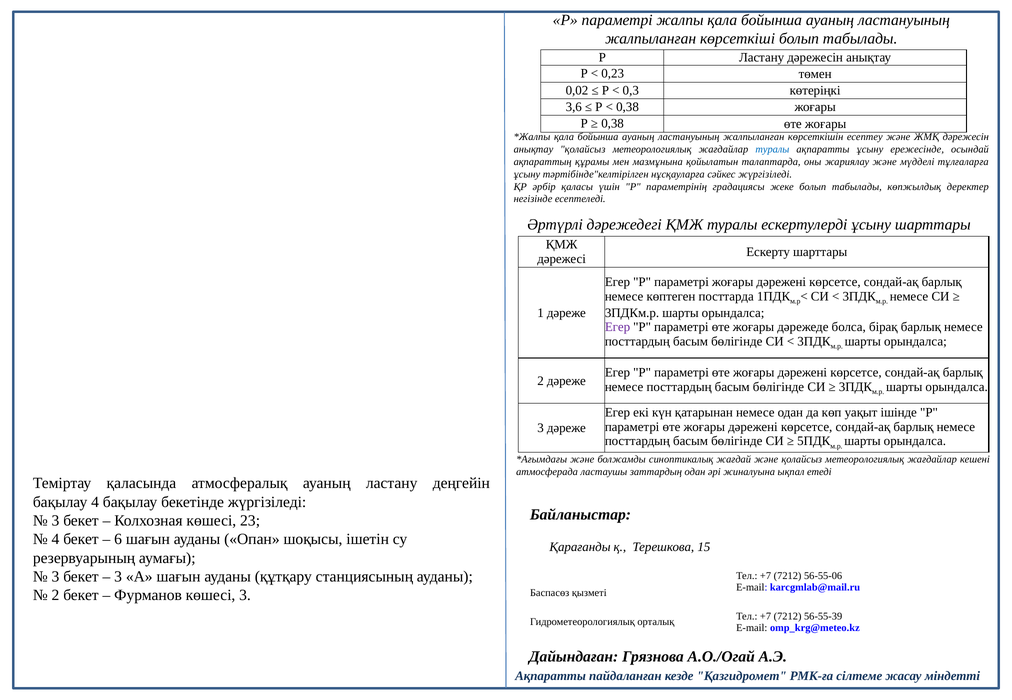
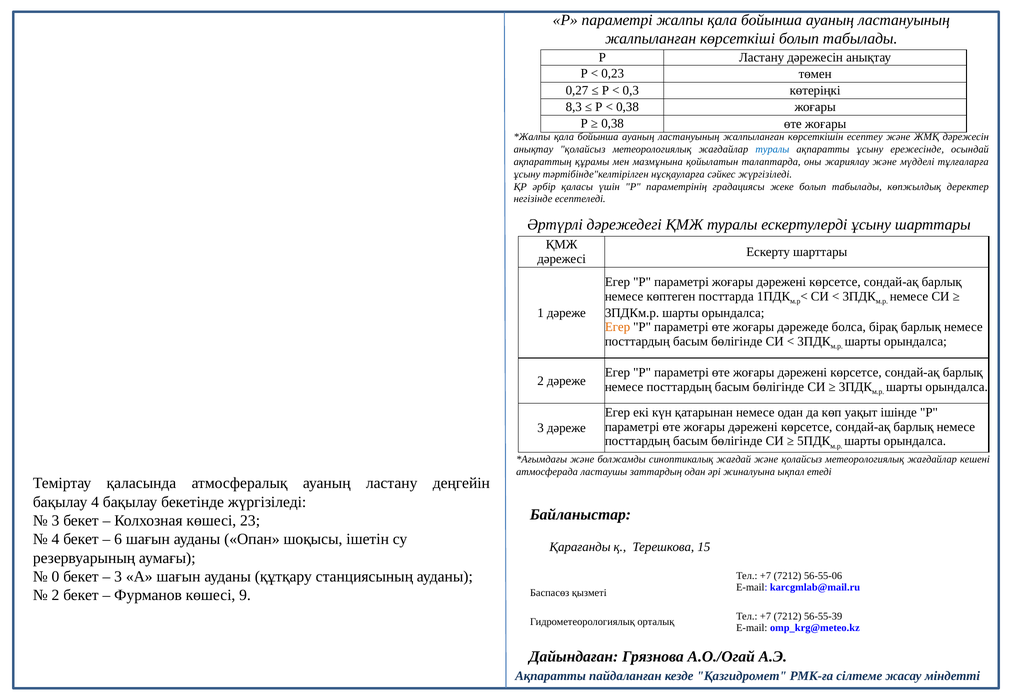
0,02: 0,02 -> 0,27 (577, 90)
3,6: 3,6 -> 8,3 (574, 107)
Егер colour: purple -> orange (618, 327)
3: 3 -> 0 (55, 577)
көшесі 3: 3 -> 9 (245, 596)
